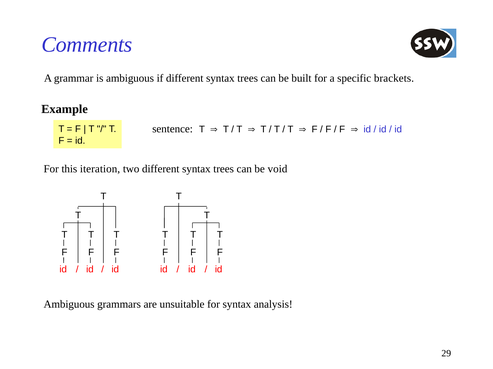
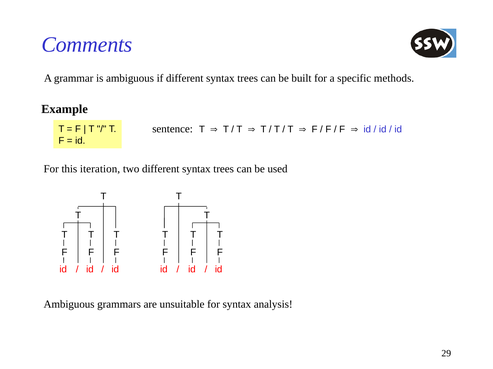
brackets: brackets -> methods (394, 78)
void: void -> used (278, 169)
